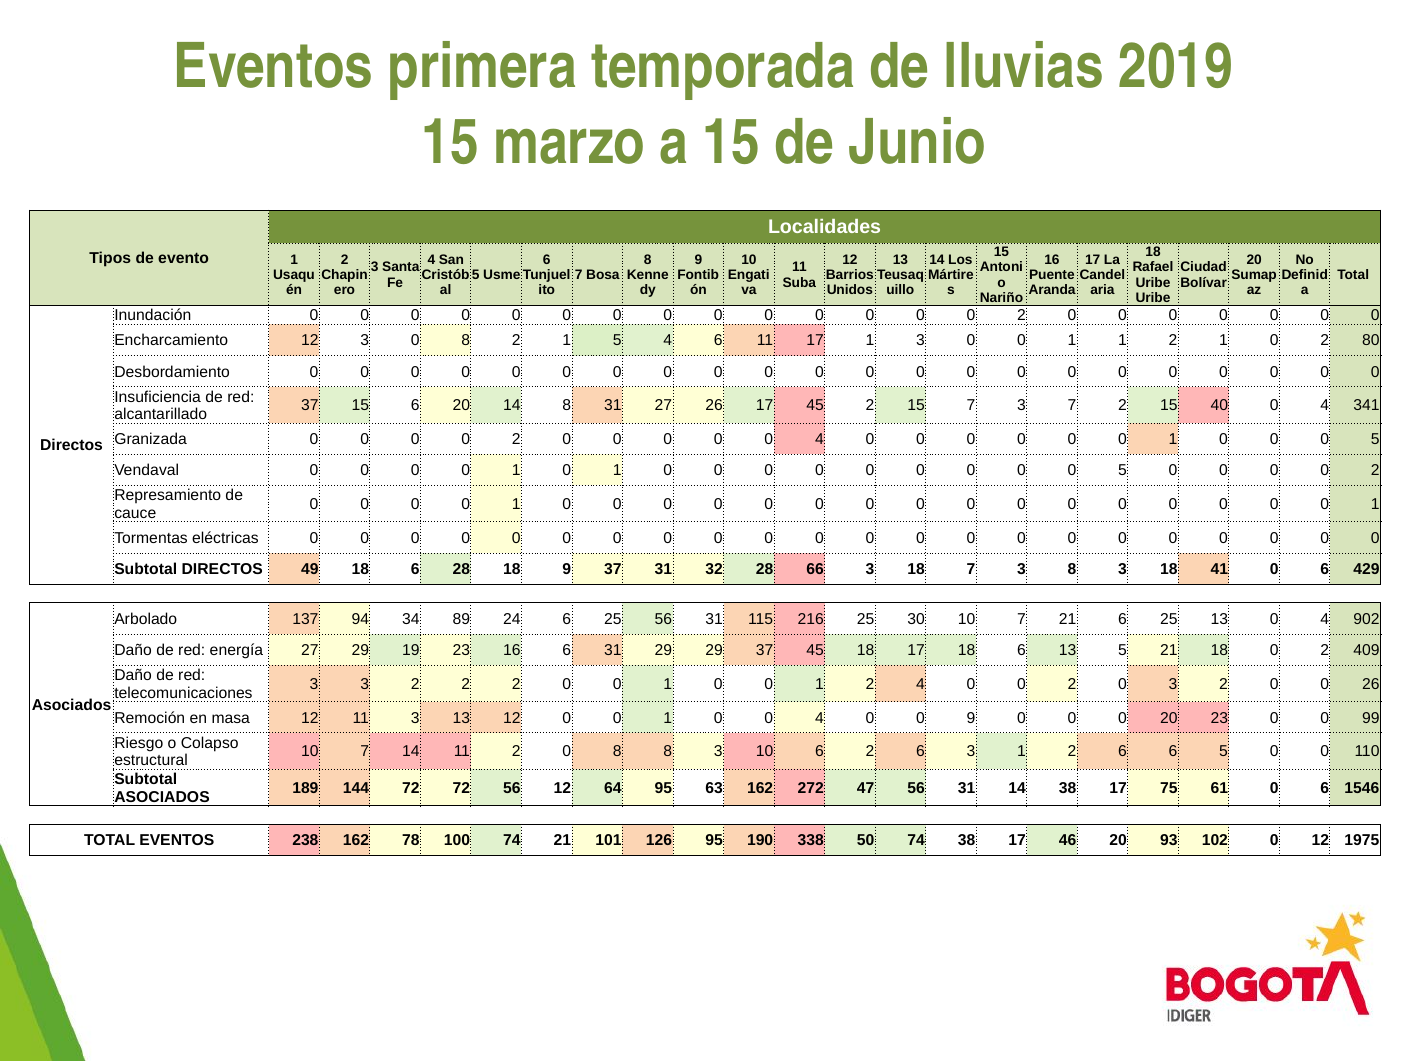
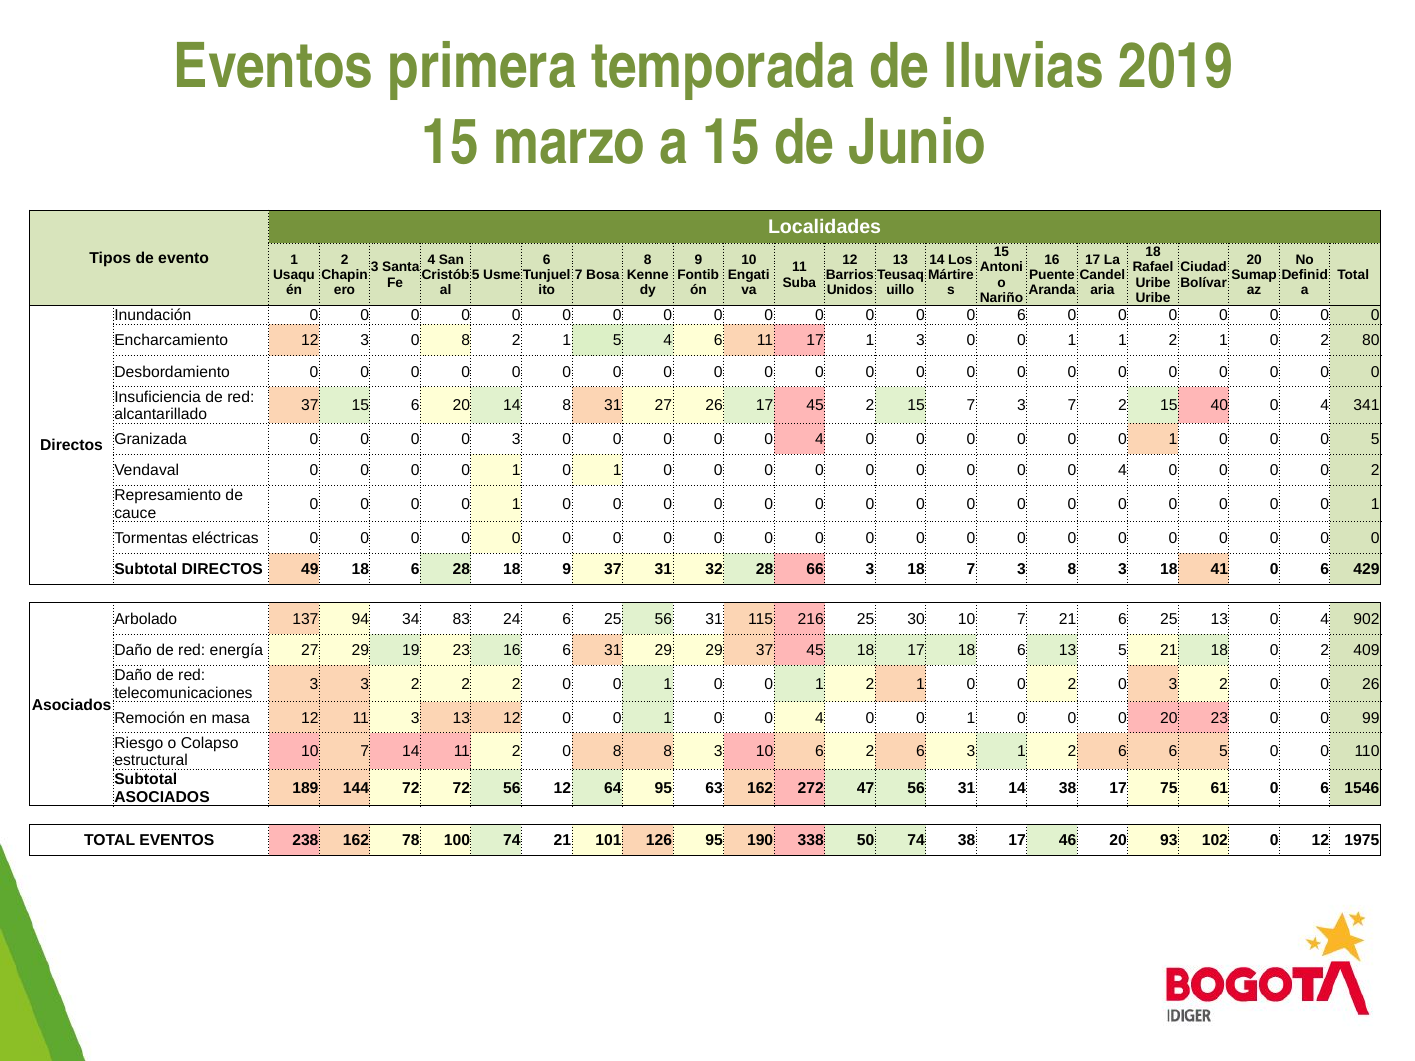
2: 2 -> 6 (1021, 316)
2: 2 -> 3 (516, 440)
5: 5 -> 4 (1123, 471)
89: 89 -> 83 (461, 619)
0 1 2 4: 4 -> 1 (920, 684)
4 0 0 9: 9 -> 1 (971, 718)
